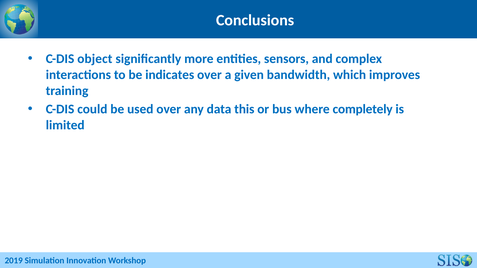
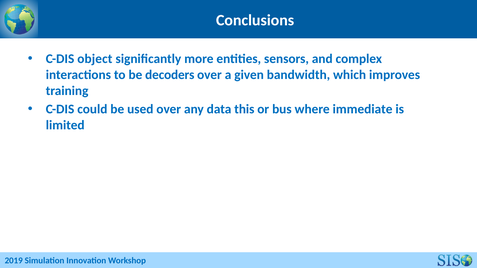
indicates: indicates -> decoders (170, 75)
completely: completely -> immediate (363, 109)
